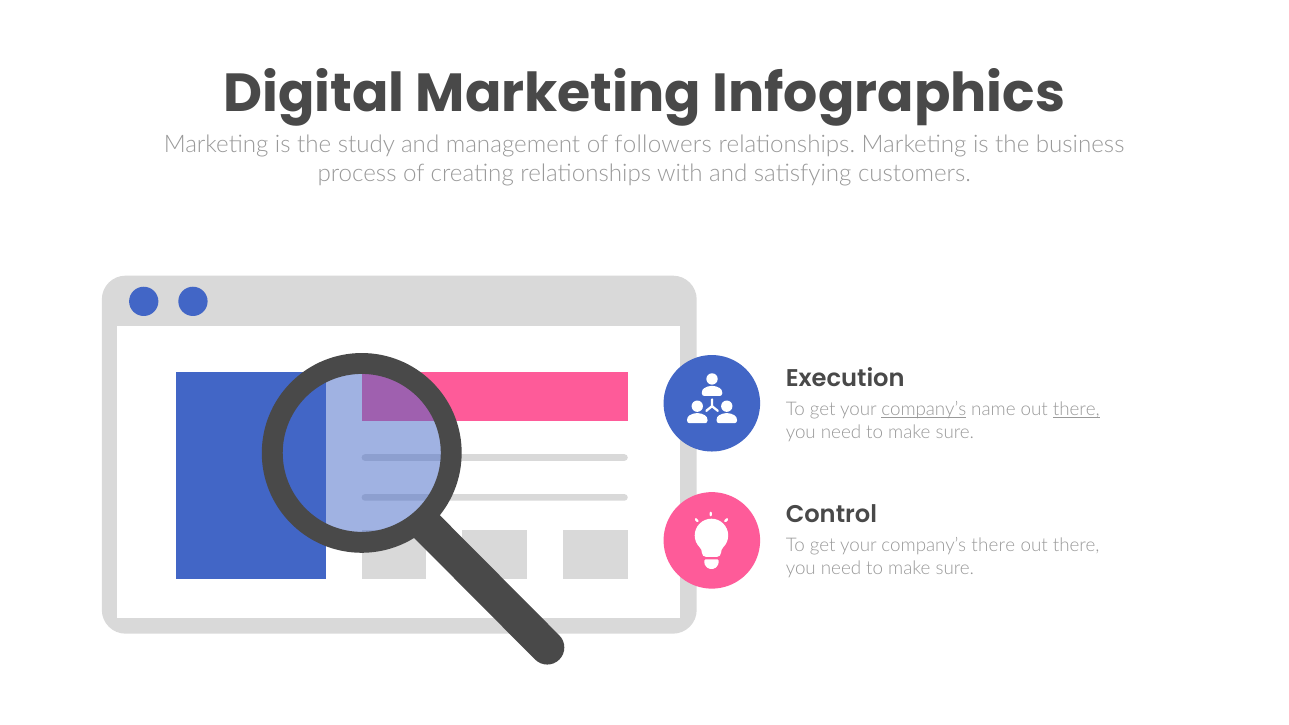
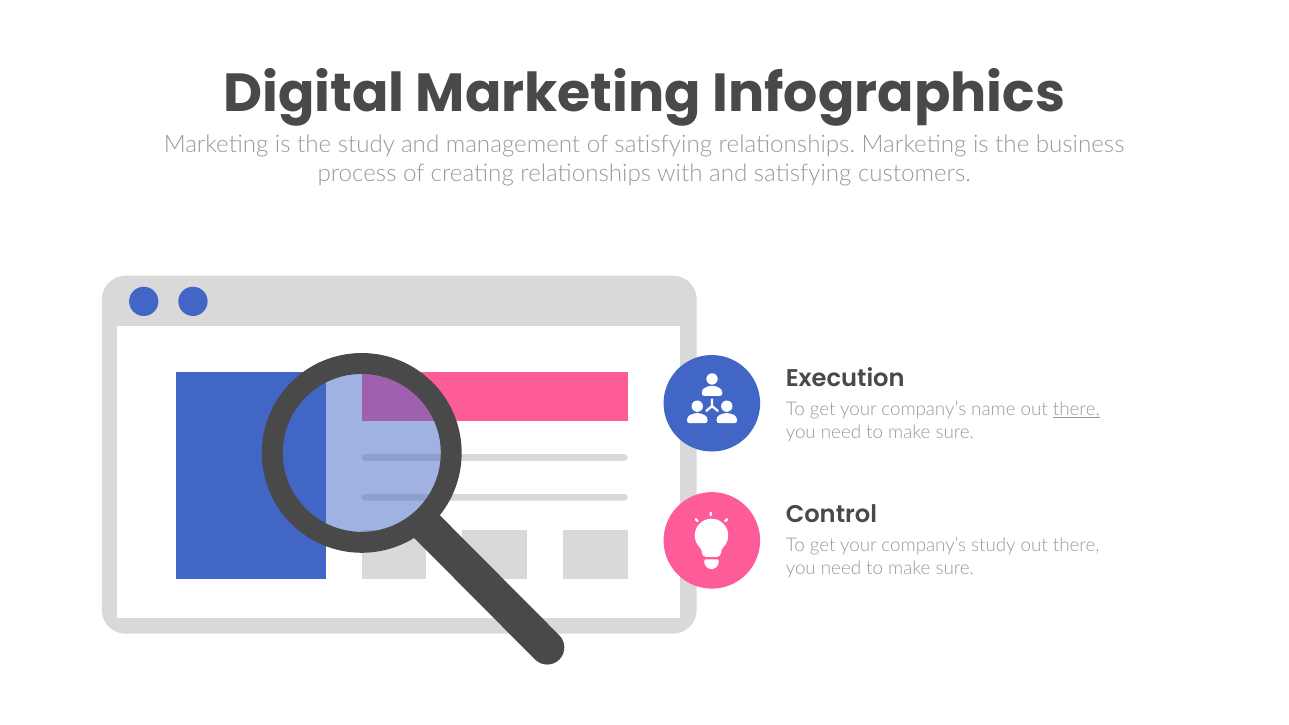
followers: followers -> satisfying (663, 145)
company’s underline: present -> none (924, 410)
company’s there: there -> study (993, 546)
